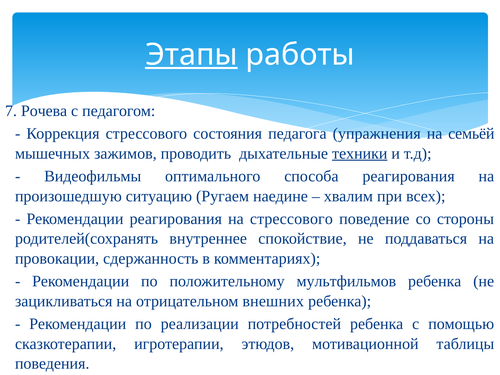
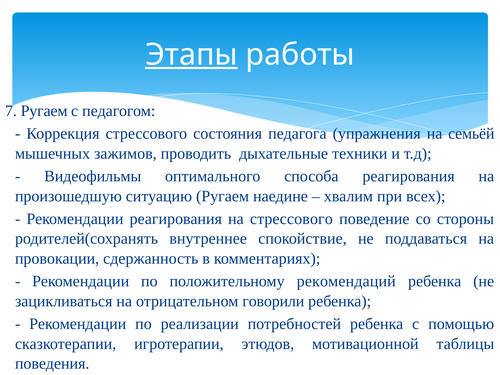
7 Рочева: Рочева -> Ругаем (44, 111)
техники underline: present -> none (360, 153)
мультфильмов: мультфильмов -> рекомендаций (346, 281)
внешних: внешних -> говорили (273, 301)
